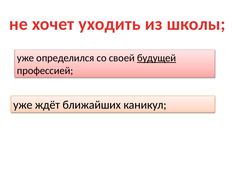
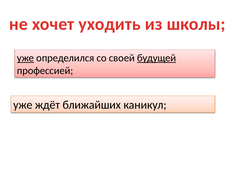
уже underline: none -> present (25, 58)
